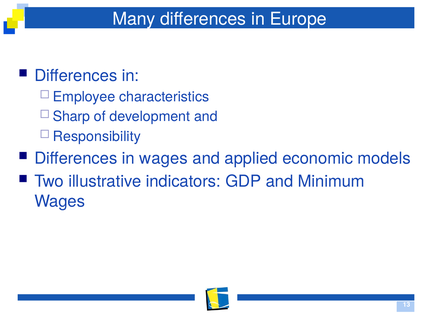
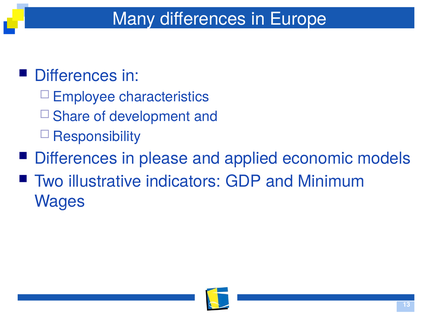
Sharp: Sharp -> Share (71, 116)
in wages: wages -> please (164, 158)
